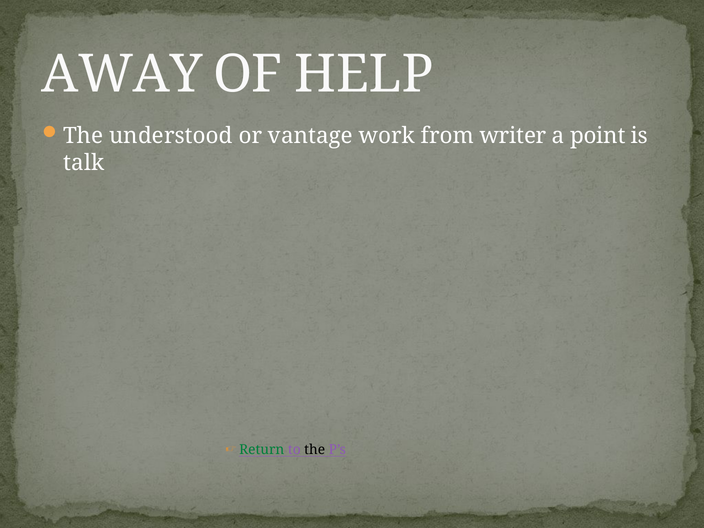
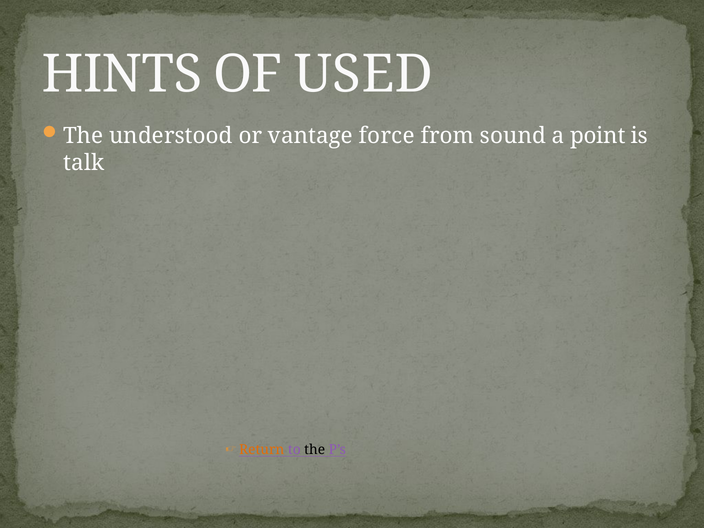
AWAY: AWAY -> HINTS (122, 74)
HELP: HELP -> USED (364, 74)
work: work -> force (387, 136)
writer: writer -> sound (513, 136)
Return colour: green -> orange (262, 450)
